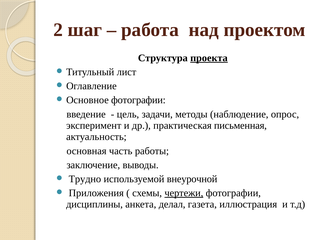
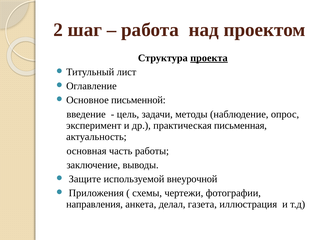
фотографии: фотографии -> письменной (138, 100)
Трудно: Трудно -> Защите (85, 179)
чертежи underline: present -> none (184, 193)
дисциплины: дисциплины -> направления (95, 204)
